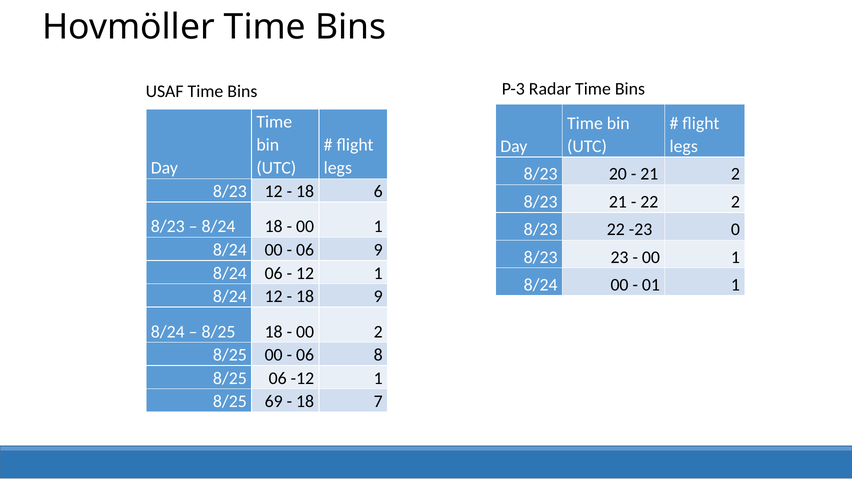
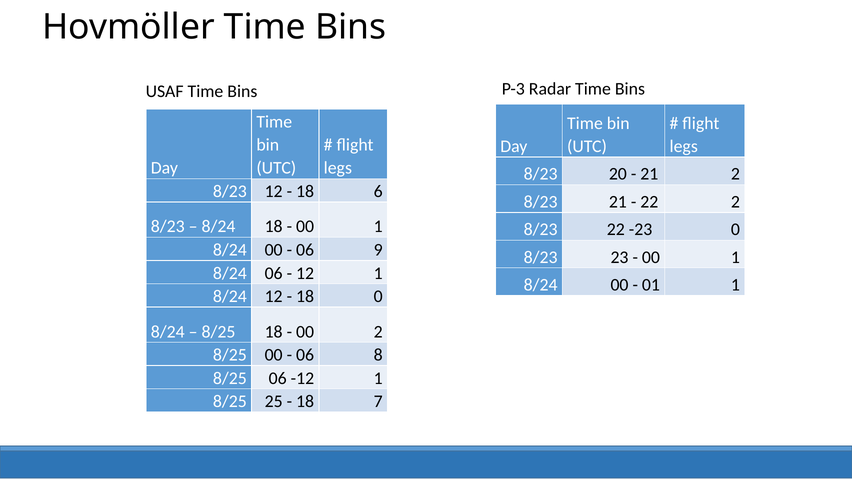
18 9: 9 -> 0 (378, 297)
69: 69 -> 25 (274, 402)
